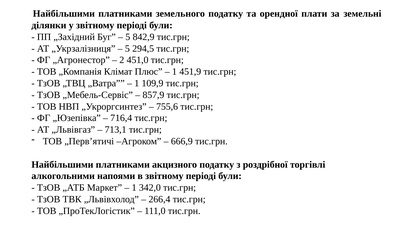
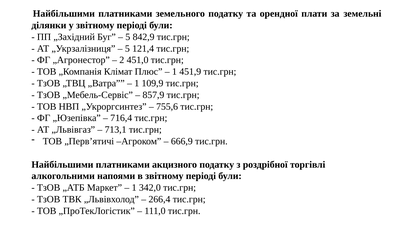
294,5: 294,5 -> 121,4 (143, 49)
